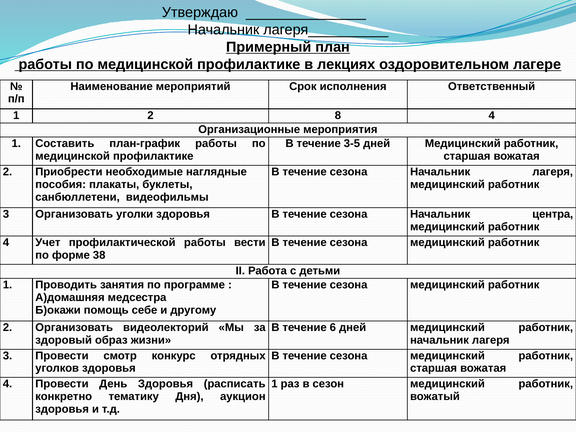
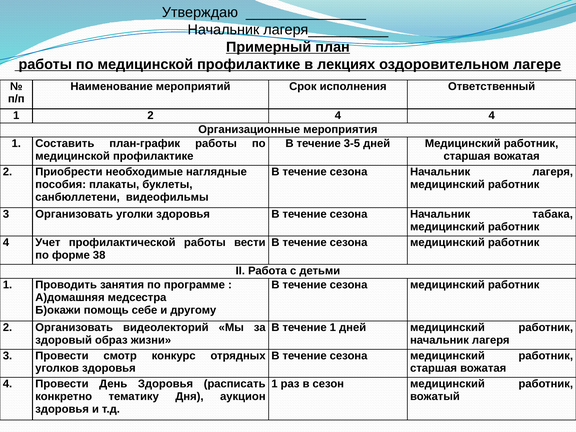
2 8: 8 -> 4 (338, 115)
центра: центра -> табака (553, 214)
течение 6: 6 -> 1 (333, 327)
